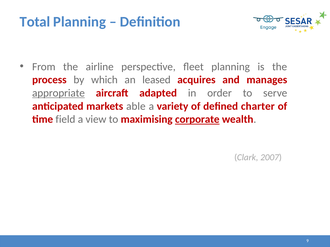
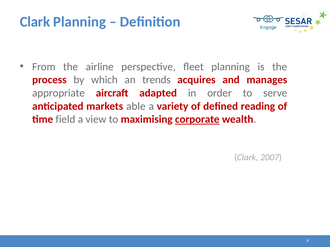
Total: Total -> Clark (35, 22)
leased: leased -> trends (156, 80)
appropriate underline: present -> none (58, 93)
charter: charter -> reading (258, 106)
